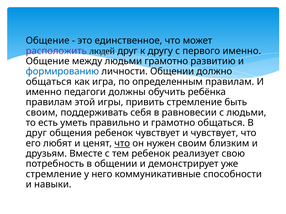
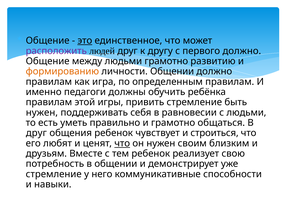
это underline: none -> present (85, 41)
первого именно: именно -> должно (242, 51)
формированию colour: blue -> orange (62, 72)
общаться: общаться -> правилам (49, 82)
своим: своим -> нужен (42, 113)
и чувствует: чувствует -> строиться (215, 133)
